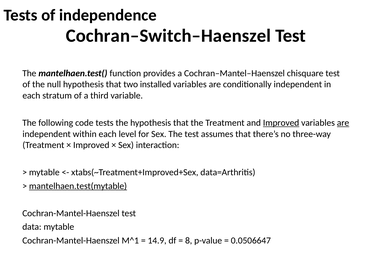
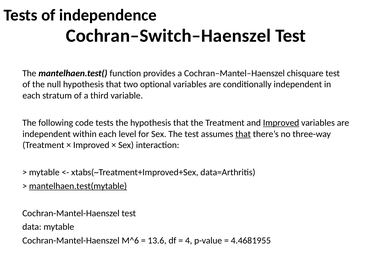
installed: installed -> optional (156, 84)
are underline: present -> none (343, 123)
that underline: none -> present (243, 134)
M^1: M^1 -> M^6 (130, 241)
14.9: 14.9 -> 13.6 (157, 241)
8: 8 -> 4 (189, 241)
0.0506647: 0.0506647 -> 4.4681955 (251, 241)
